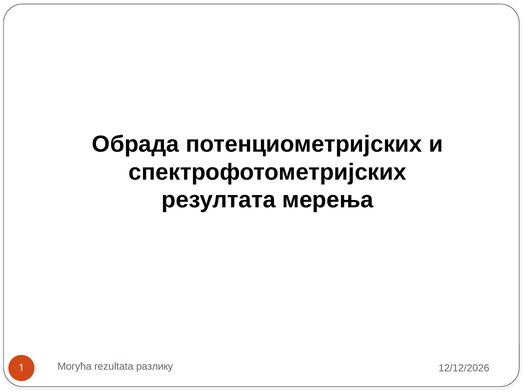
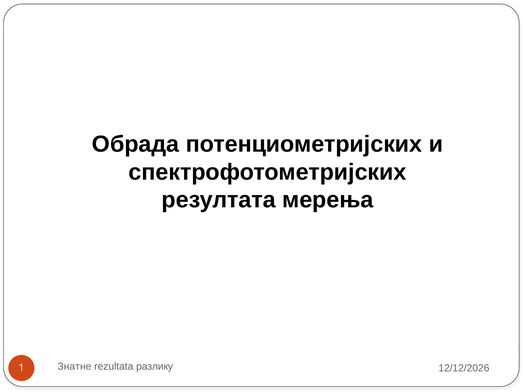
Могућа: Могућа -> Знатне (74, 367)
